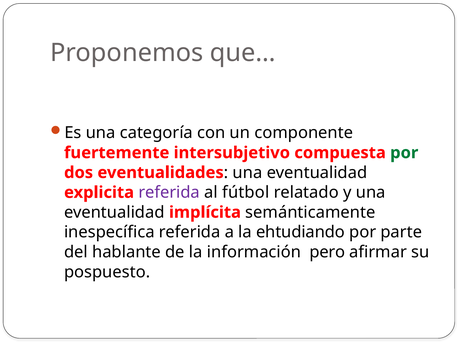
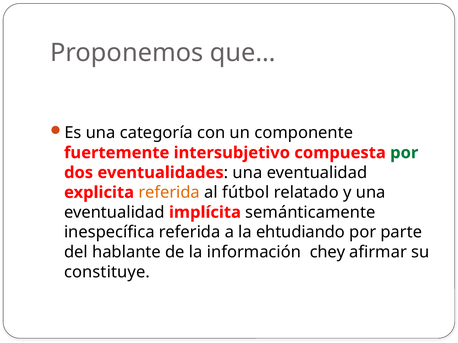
referida colour: purple -> orange (169, 193)
pero: pero -> chey (327, 252)
pospuesto: pospuesto -> constituye (107, 272)
